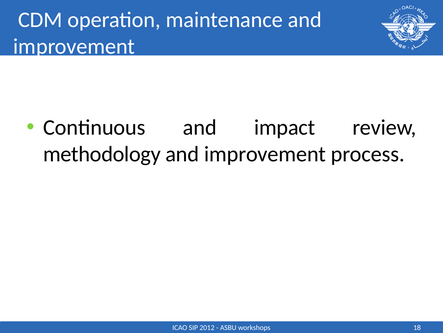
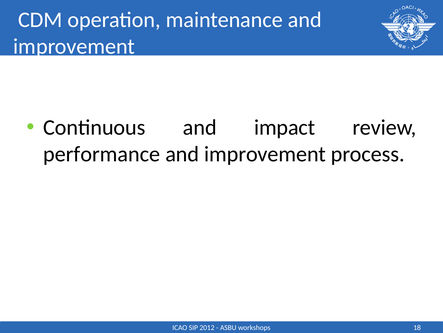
methodology: methodology -> performance (102, 154)
